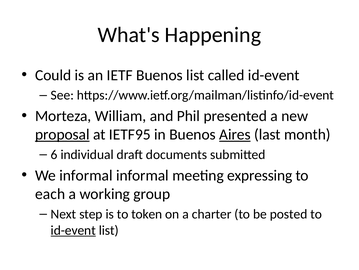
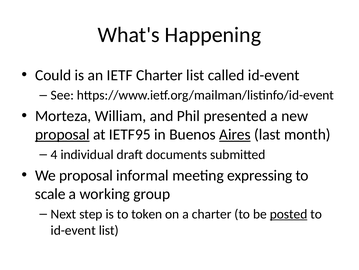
IETF Buenos: Buenos -> Charter (160, 75)
6: 6 -> 4 (54, 154)
We informal: informal -> proposal (86, 175)
each: each -> scale (50, 194)
posted underline: none -> present (289, 214)
id-event underline: present -> none (73, 230)
